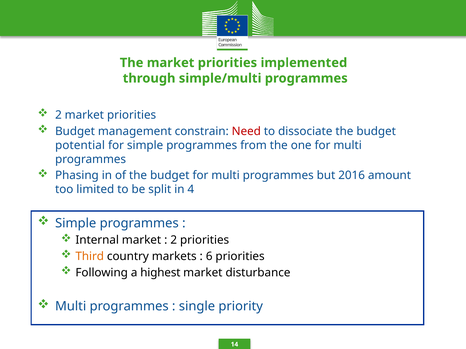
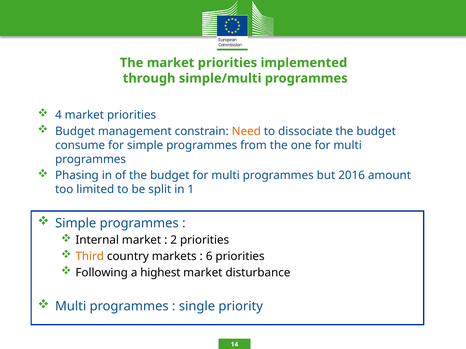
2: 2 -> 4 (58, 115)
Need colour: red -> orange (246, 131)
potential: potential -> consume (80, 145)
4: 4 -> 1 (191, 190)
